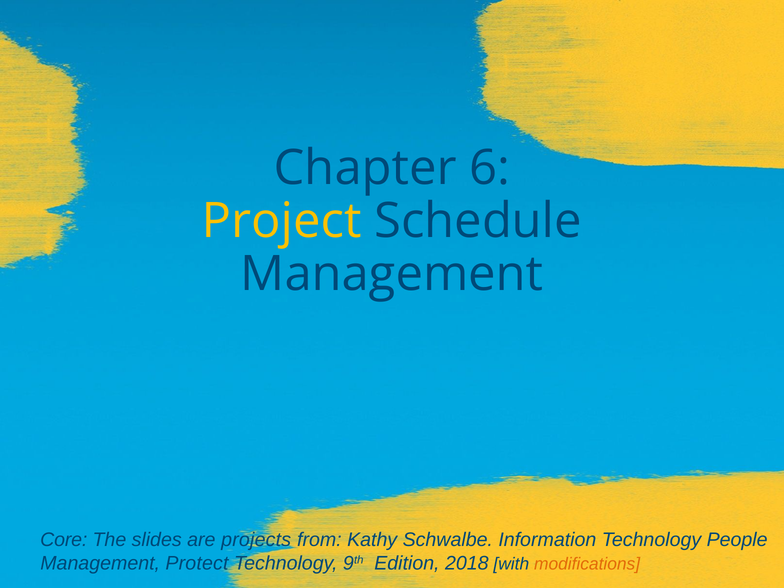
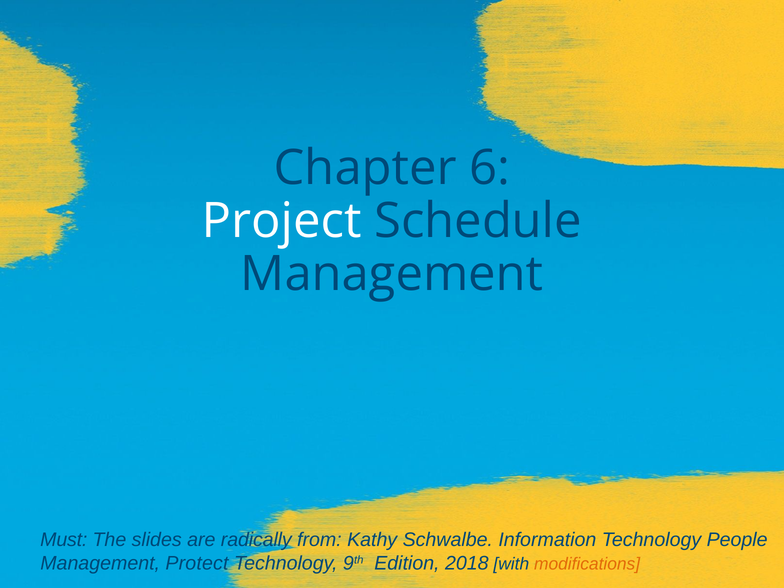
Project colour: yellow -> white (282, 221)
Core: Core -> Must (64, 540)
projects: projects -> radically (256, 540)
